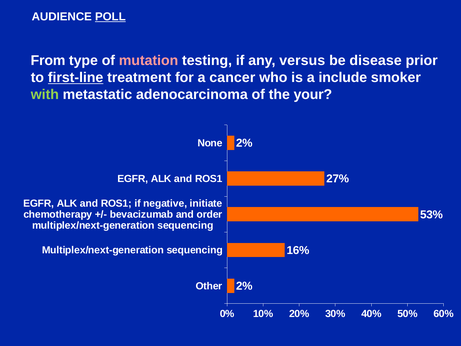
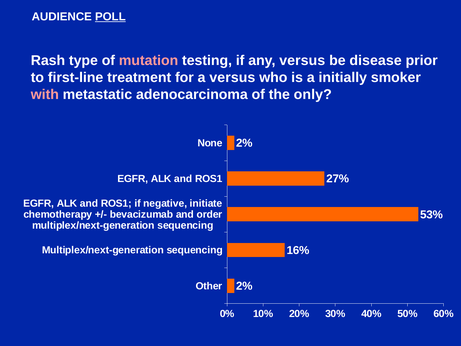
From: From -> Rash (48, 61)
first-line underline: present -> none (76, 77)
a cancer: cancer -> versus (232, 77)
include: include -> initially (343, 77)
with colour: light green -> pink (45, 94)
your: your -> only (313, 94)
